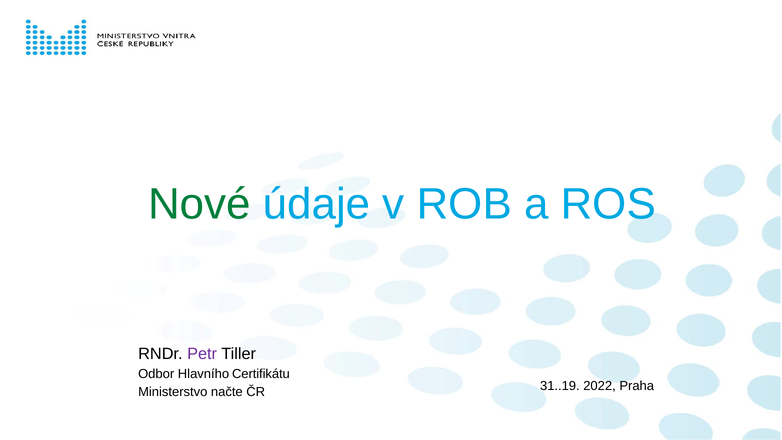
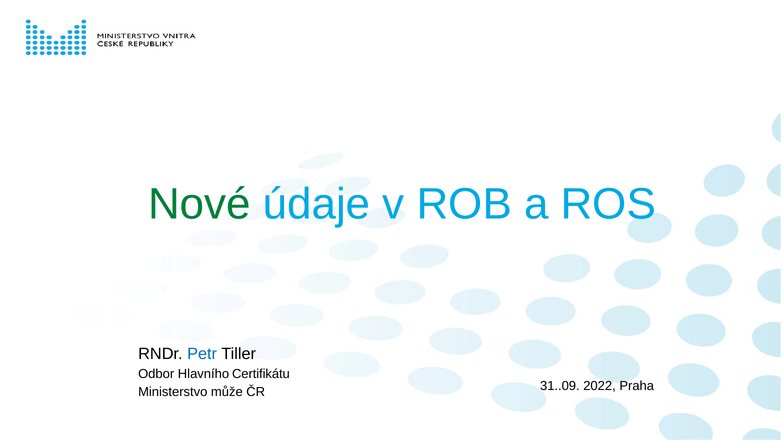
Petr colour: purple -> blue (202, 354)
31..19: 31..19 -> 31..09 (560, 386)
načte: načte -> může (227, 392)
